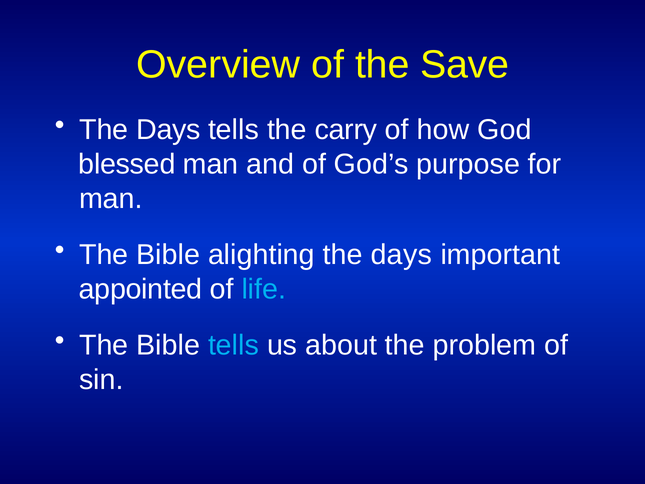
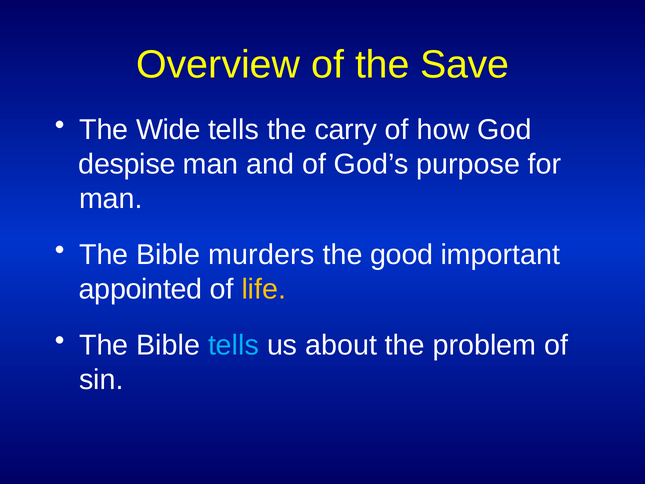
Days: Days -> Wide (168, 130)
blessed: blessed -> despise (127, 164)
alighting: alighting -> murders (261, 255)
days: days -> good (402, 255)
life colour: light blue -> yellow (264, 289)
